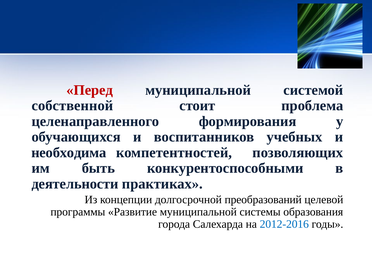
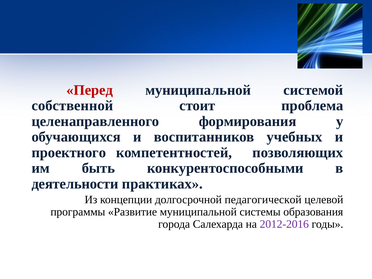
необходима: необходима -> проектного (69, 153)
преобразований: преобразований -> педагогической (263, 200)
2012-2016 colour: blue -> purple (284, 224)
